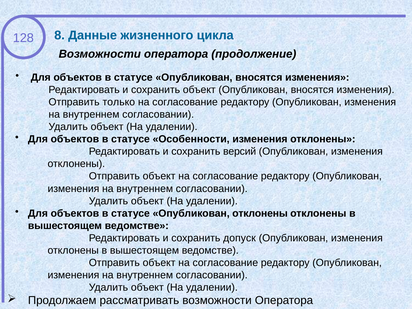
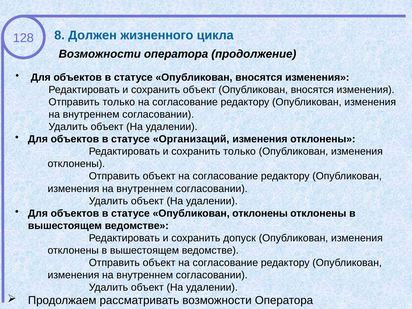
Данные: Данные -> Должен (93, 35)
Особенности: Особенности -> Организаций (191, 139)
сохранить версий: версий -> только (240, 152)
